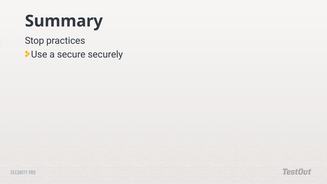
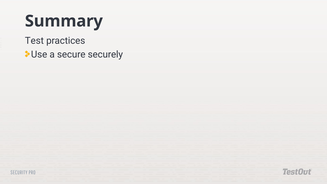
Stop: Stop -> Test (34, 41)
